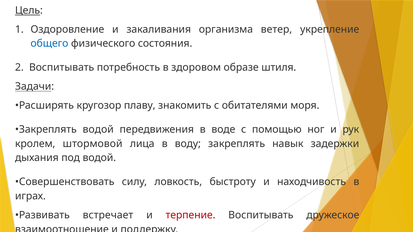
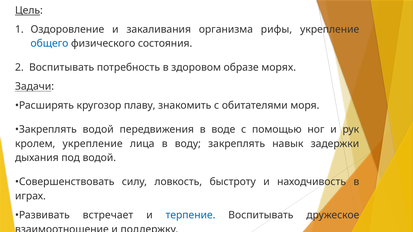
ветер: ветер -> рифы (276, 29)
штиля: штиля -> морях (279, 68)
кролем штормовой: штормовой -> укрепление (93, 144)
терпение colour: red -> blue (191, 215)
